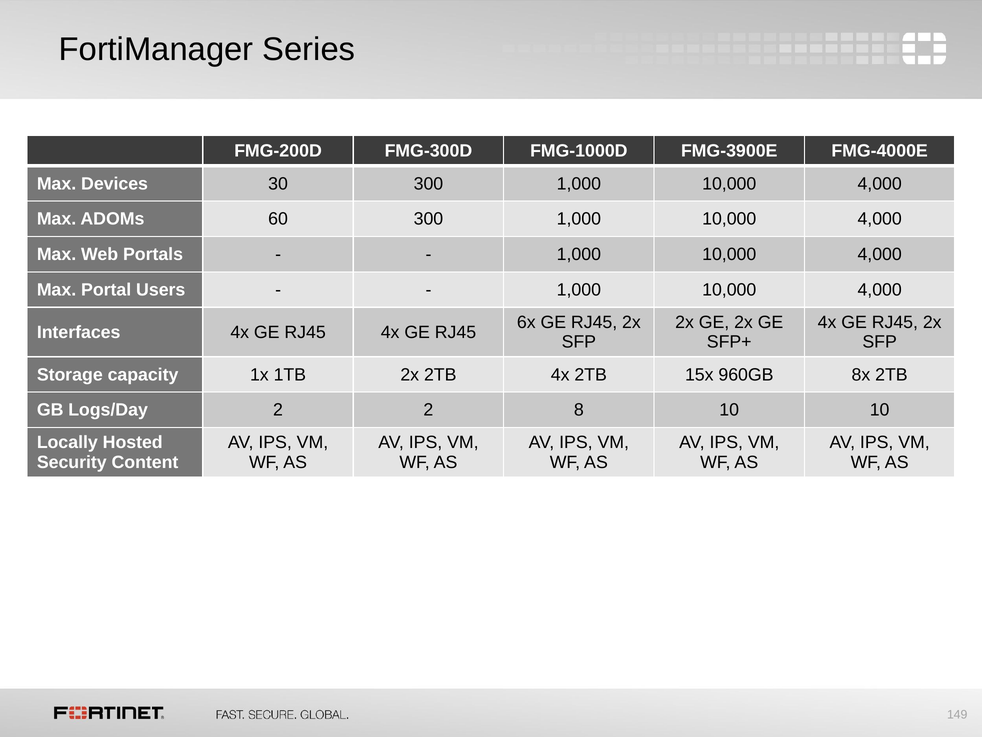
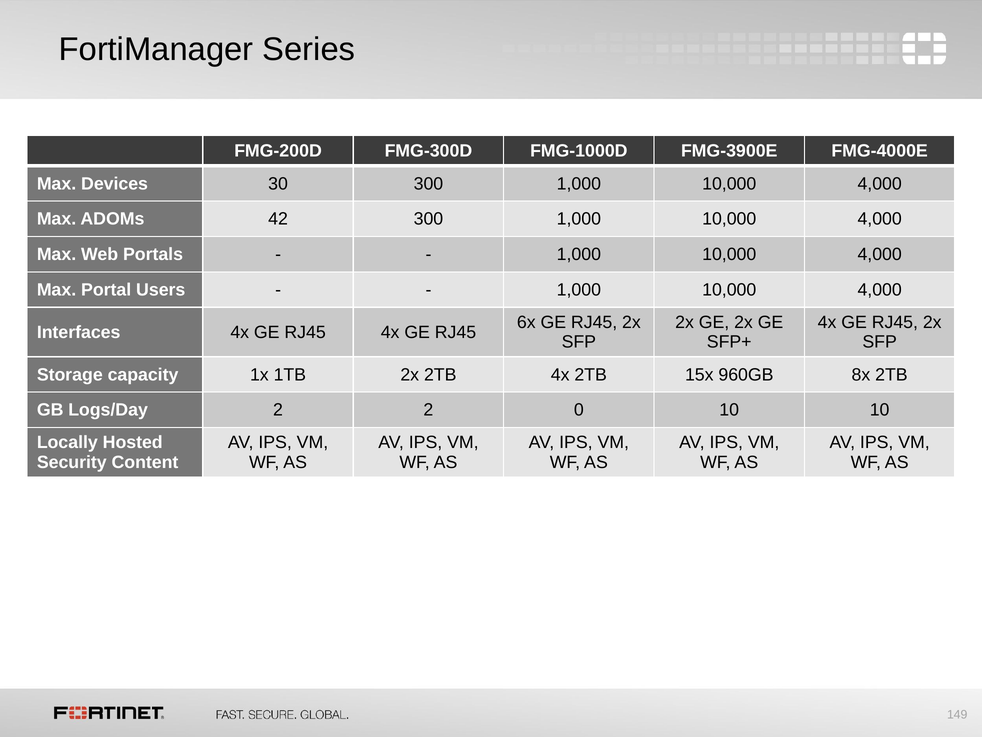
60: 60 -> 42 (278, 219)
8: 8 -> 0 (579, 410)
